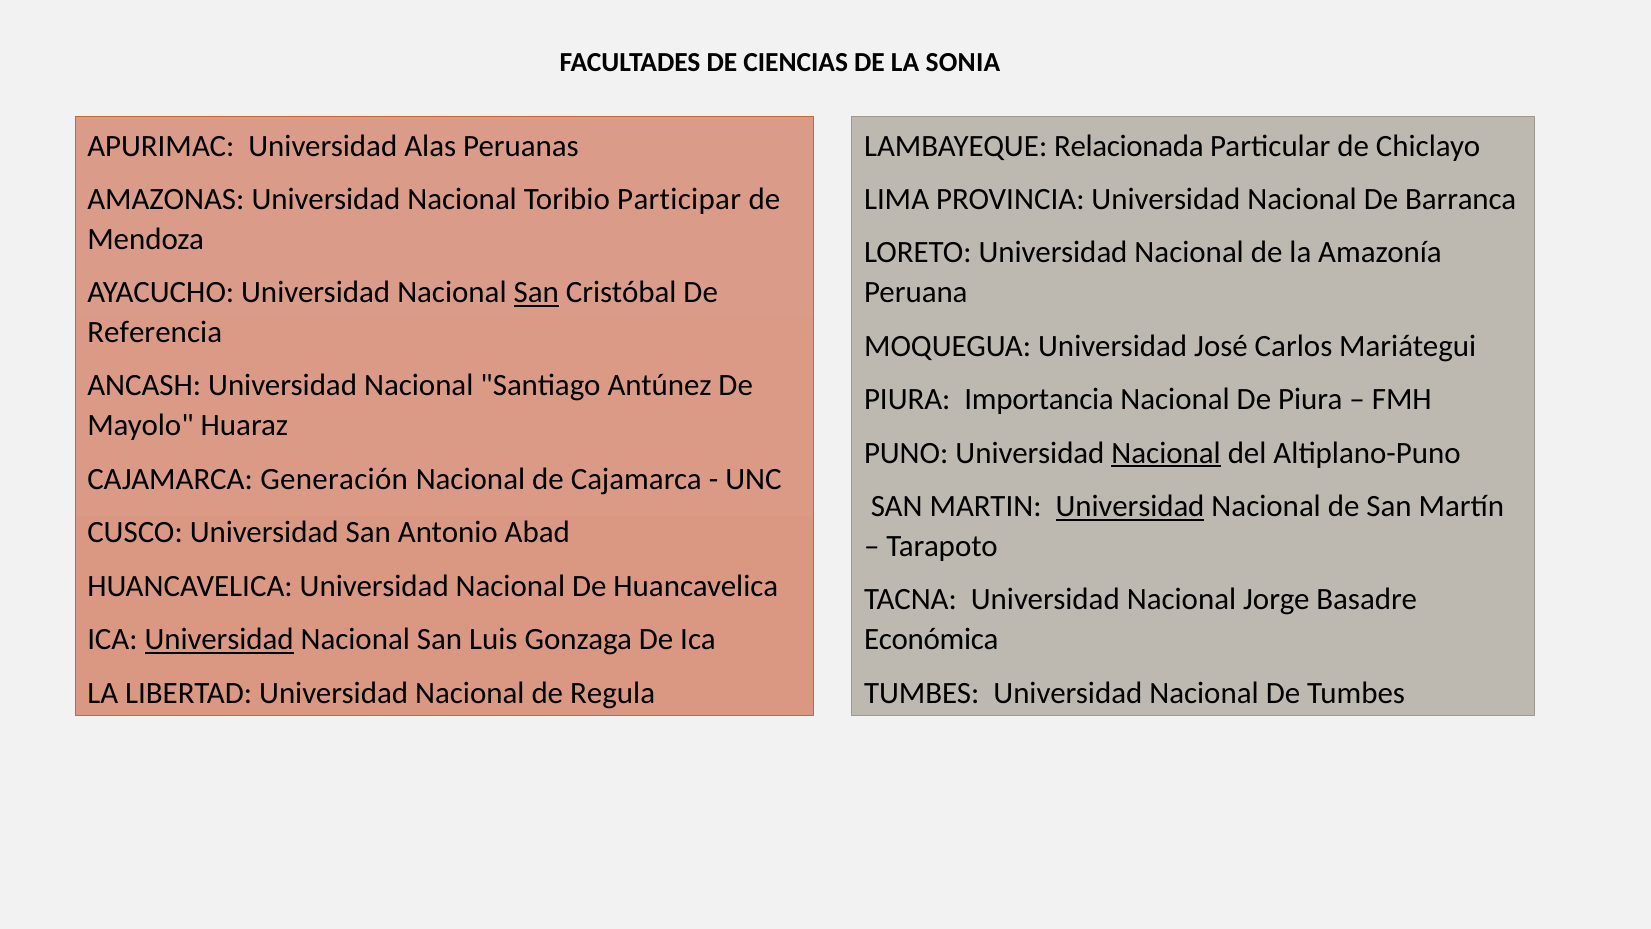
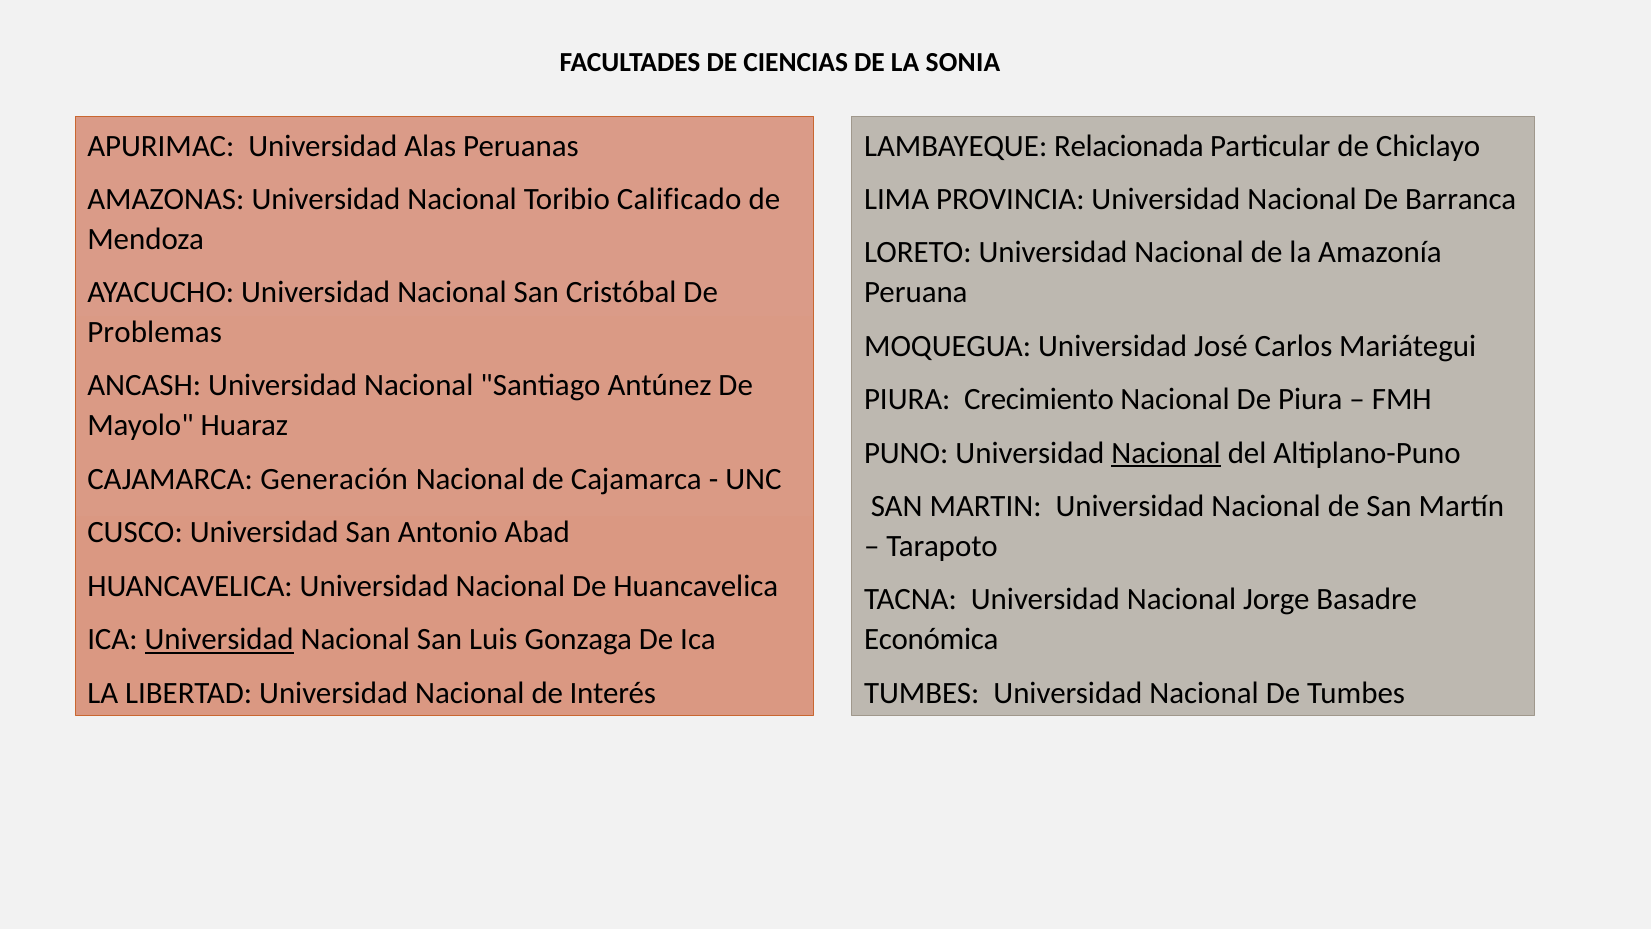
Participar: Participar -> Calificado (679, 199)
San underline: present -> none (536, 292)
Referencia: Referencia -> Problemas (155, 332)
Importancia: Importancia -> Crecimiento (1039, 399)
Universidad underline: present -> none (1130, 506)
Regula: Regula -> Interés (613, 693)
